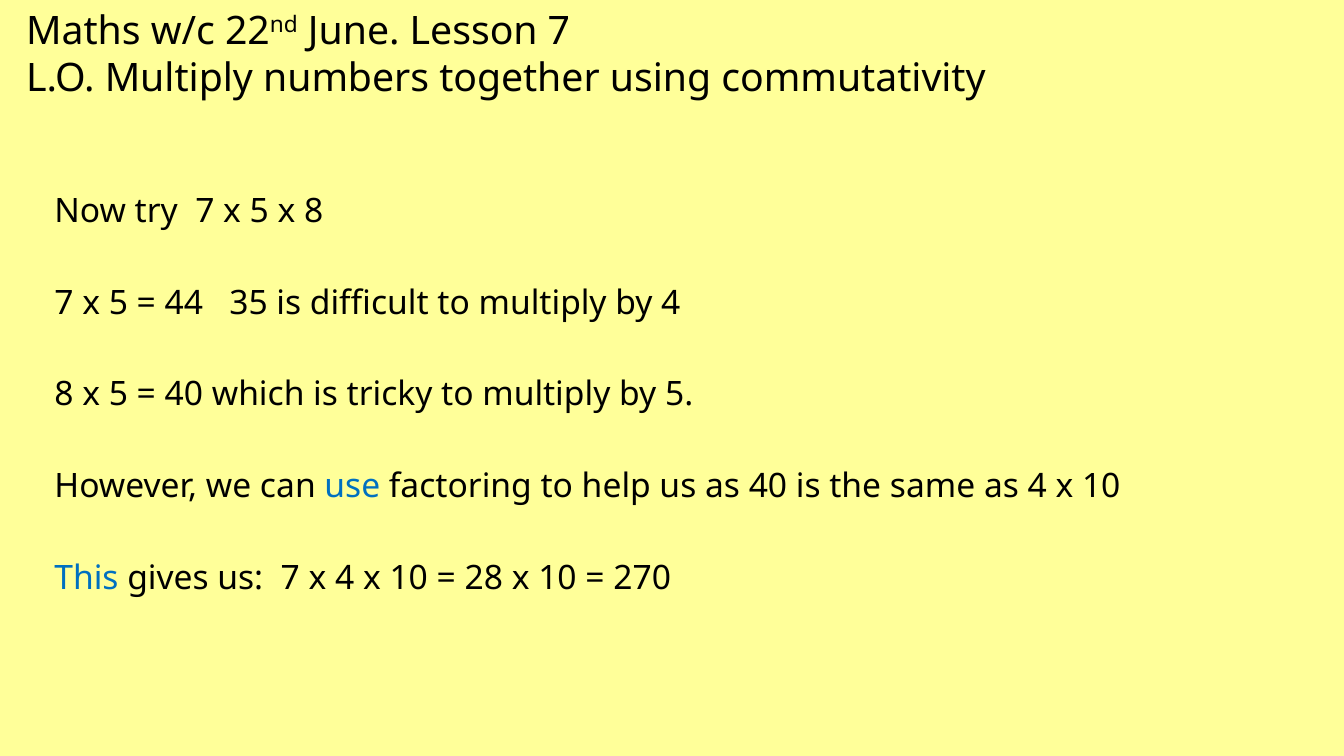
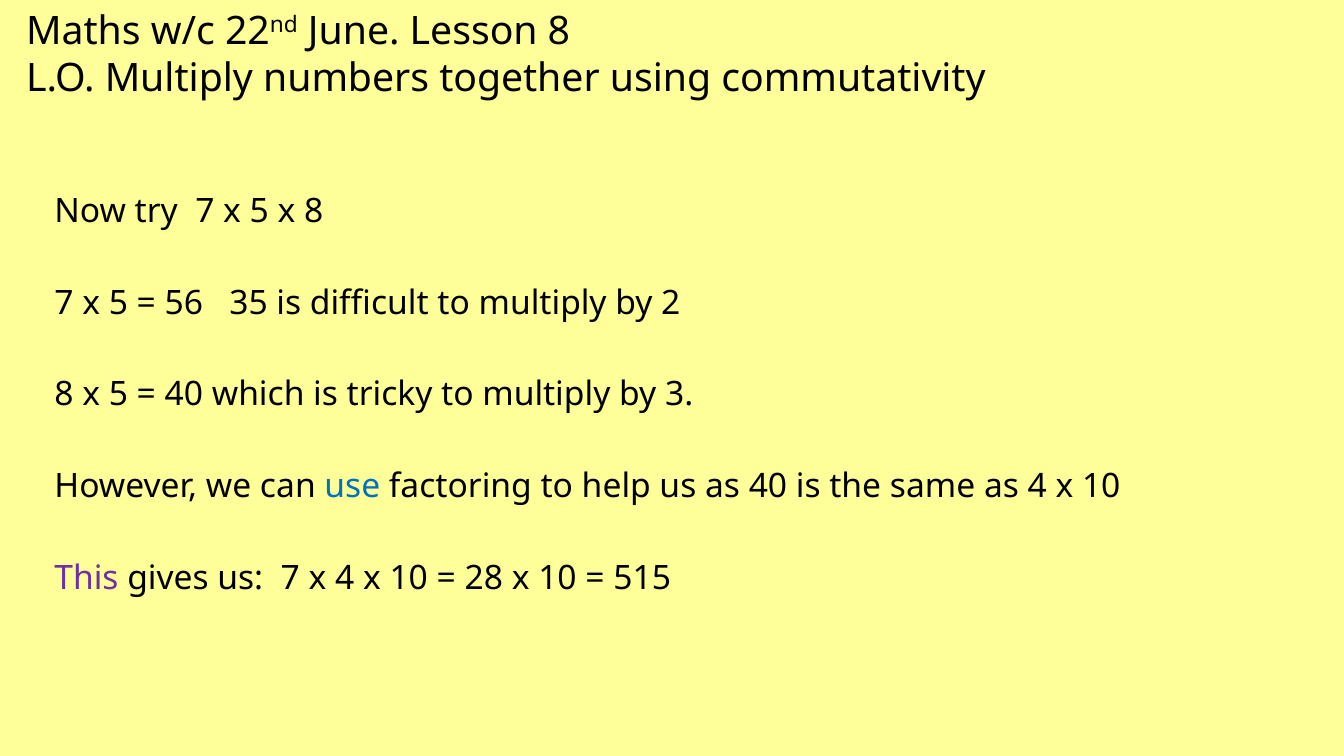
Lesson 7: 7 -> 8 (559, 31)
44: 44 -> 56 (184, 303)
by 4: 4 -> 2 (671, 303)
by 5: 5 -> 3 (679, 395)
This colour: blue -> purple (86, 578)
270: 270 -> 515 (642, 578)
